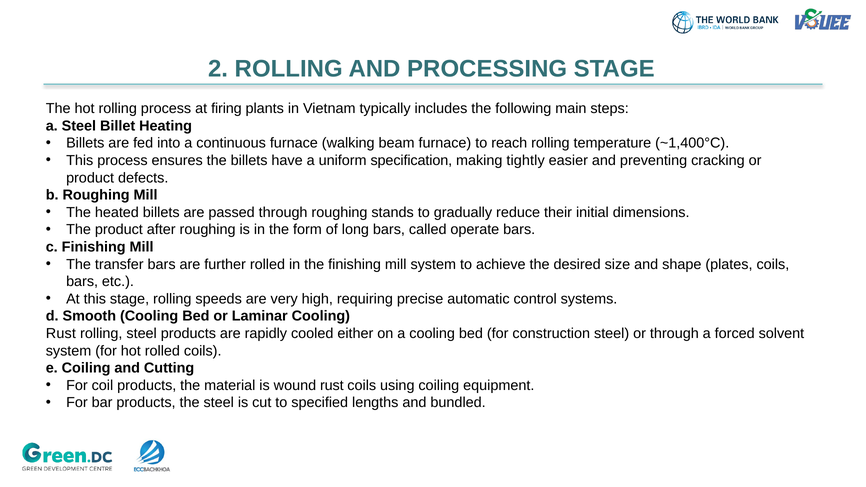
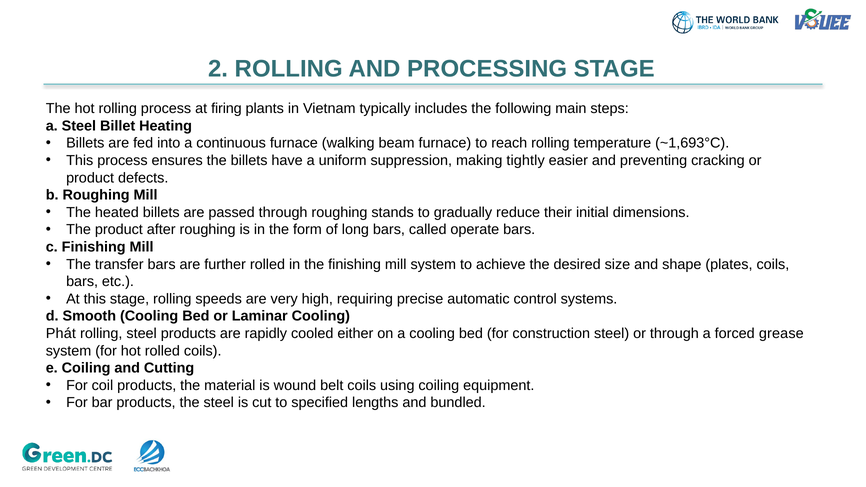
~1,400°C: ~1,400°C -> ~1,693°C (692, 143)
specification: specification -> suppression (411, 160)
Rust: Rust -> Phát (61, 334)
solvent: solvent -> grease (781, 334)
wound rust: rust -> belt (332, 386)
